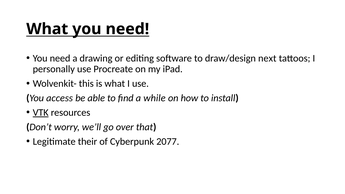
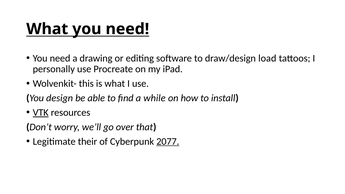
next: next -> load (267, 58)
access: access -> design (60, 98)
2077 underline: none -> present (168, 142)
